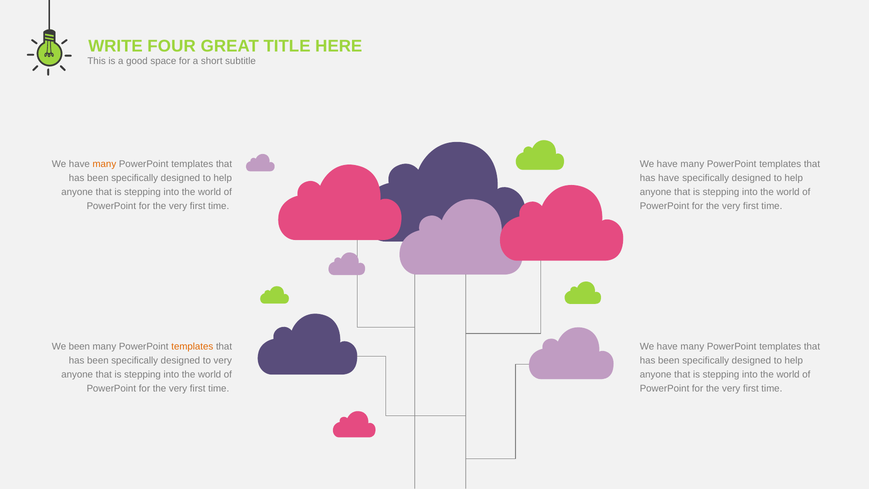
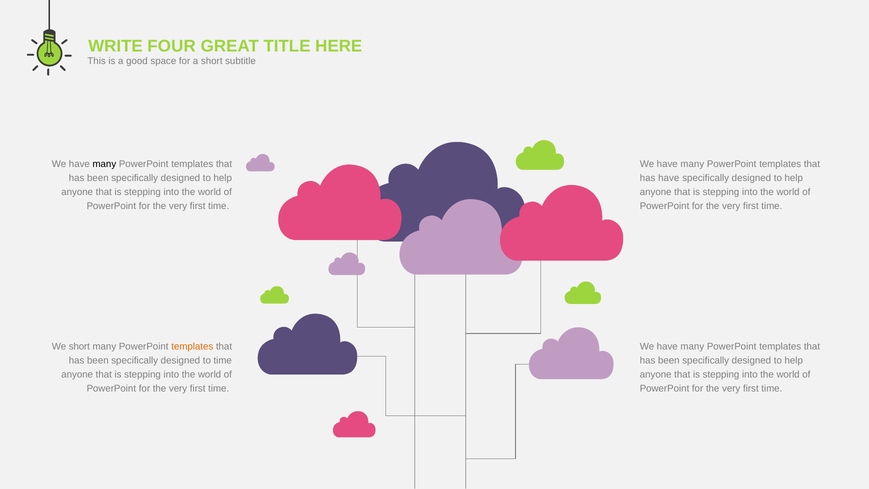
many colour: orange -> black (104, 164)
We been: been -> short (79, 347)
to very: very -> time (223, 360)
